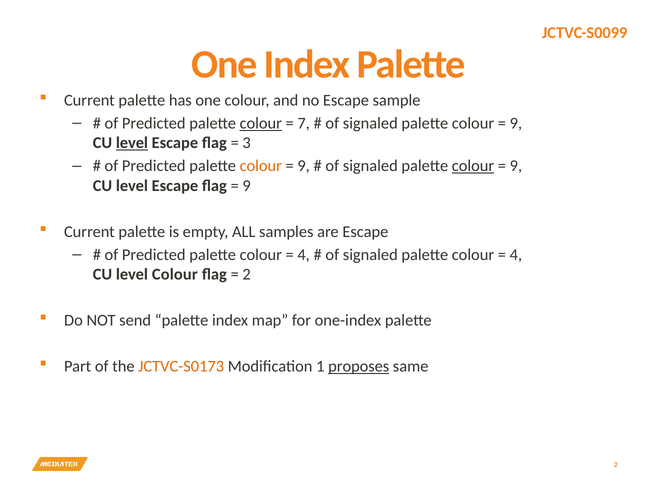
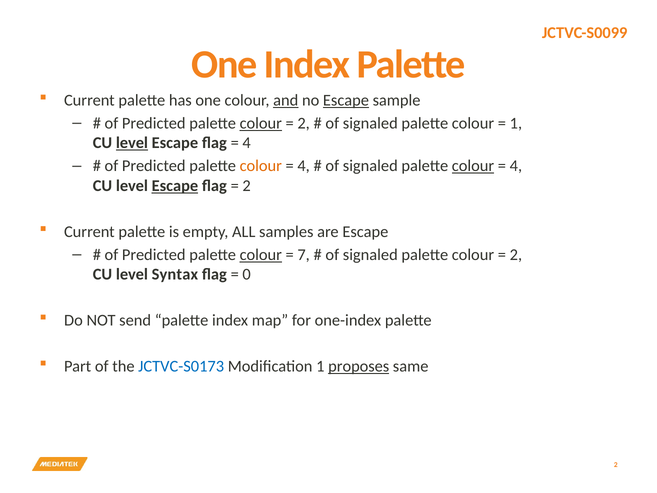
and underline: none -> present (286, 100)
Escape underline: none -> present (346, 100)
7: 7 -> 2 (304, 123)
9: 9 -> 1 (516, 123)
3: 3 -> 4 (247, 143)
9: 9 -> 4 (304, 166)
9: 9 -> 4 (516, 166)
Escape underline: none -> present (175, 186)
9: 9 -> 2 (247, 186)
colour underline: none -> present (261, 255)
4: 4 -> 7 (304, 255)
4: 4 -> 2 (516, 255)
level Colour: Colour -> Syntax (175, 274)
2: 2 -> 0 (247, 274)
JCTVC-S0173 colour: orange -> blue (181, 366)
